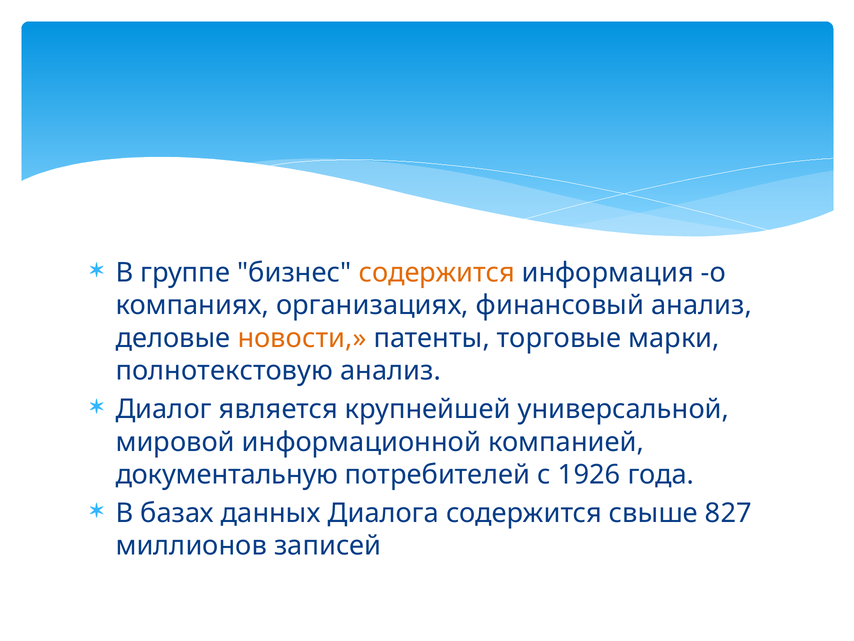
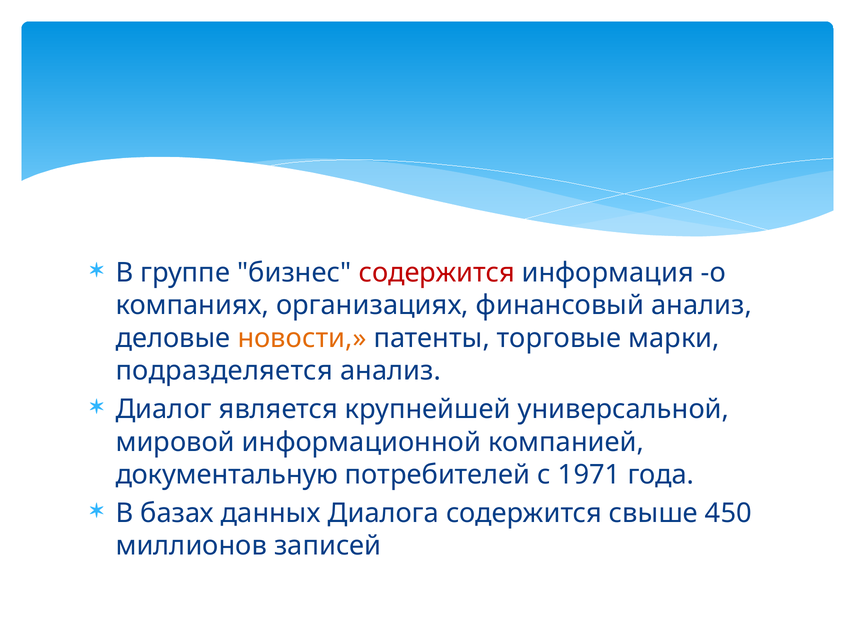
содержится colour: orange -> red (437, 272)
полнотекстовую: полнотекстовую -> подразделяется (224, 371)
1926: 1926 -> 1971 (589, 474)
827: 827 -> 450 (728, 513)
